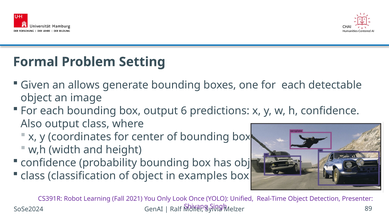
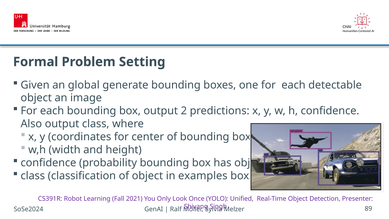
allows: allows -> global (84, 85)
6: 6 -> 2 (184, 111)
